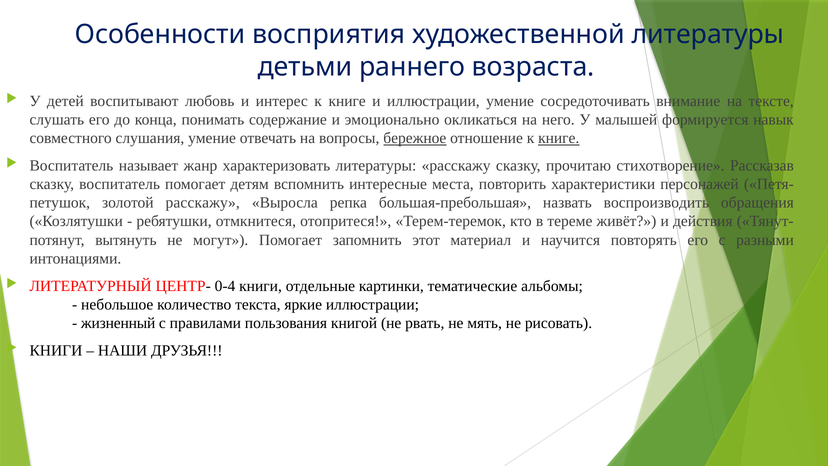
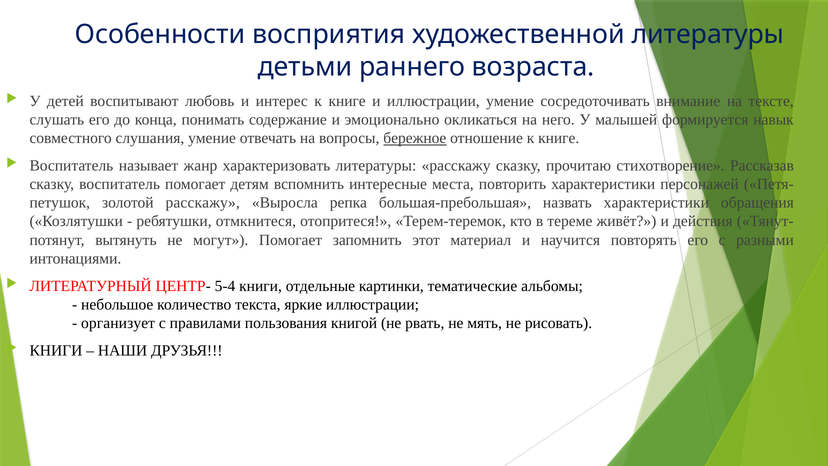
книге underline: present -> none (559, 138)
назвать воспроизводить: воспроизводить -> характеристики (656, 203)
0-4: 0-4 -> 5-4 (225, 286)
жизненный: жизненный -> организует (118, 323)
